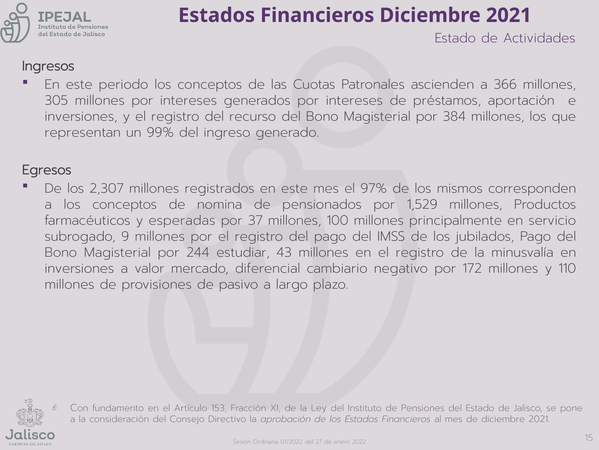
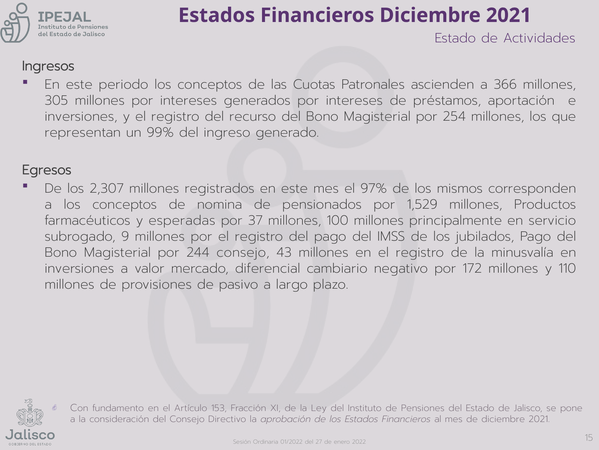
384: 384 -> 254 (454, 116)
244 estudiar: estudiar -> consejo (243, 252)
